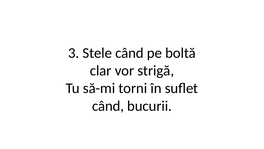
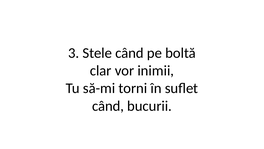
strigă: strigă -> inimii (156, 70)
